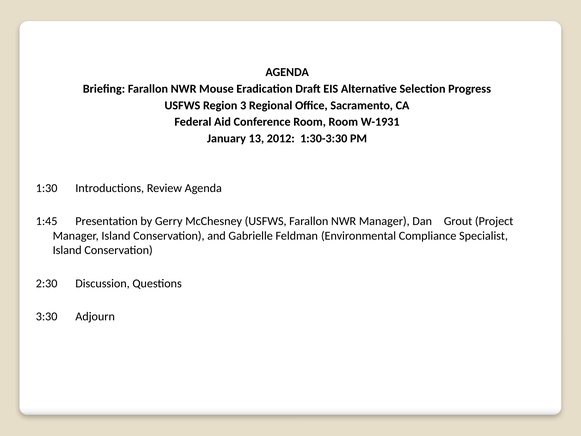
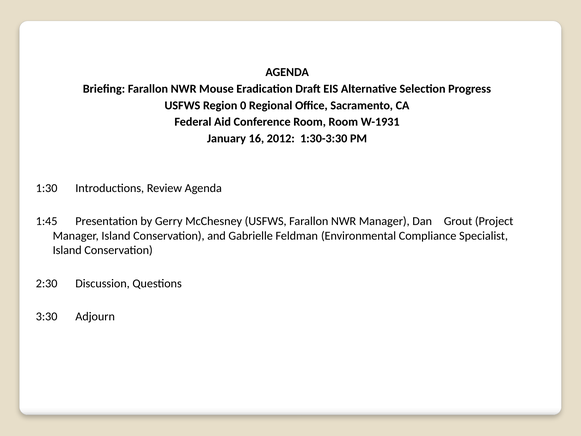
3: 3 -> 0 (243, 105)
13: 13 -> 16 (256, 138)
